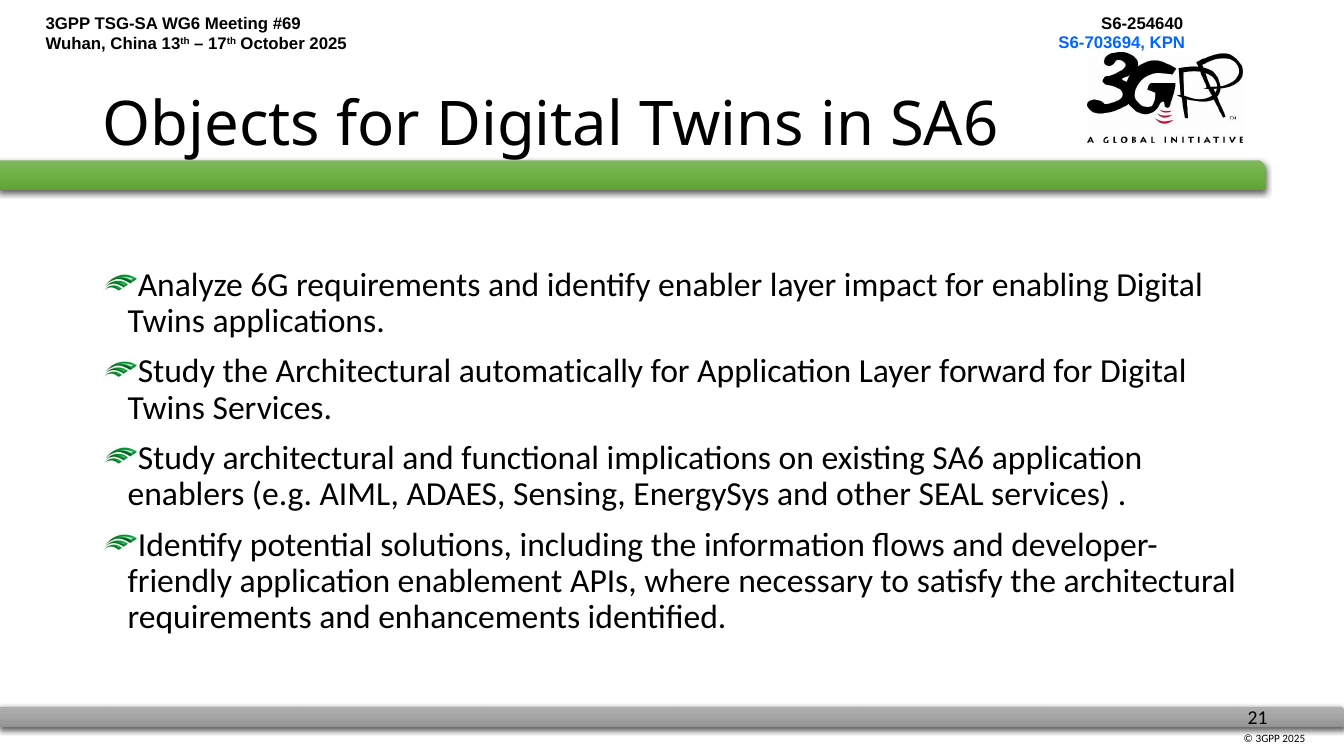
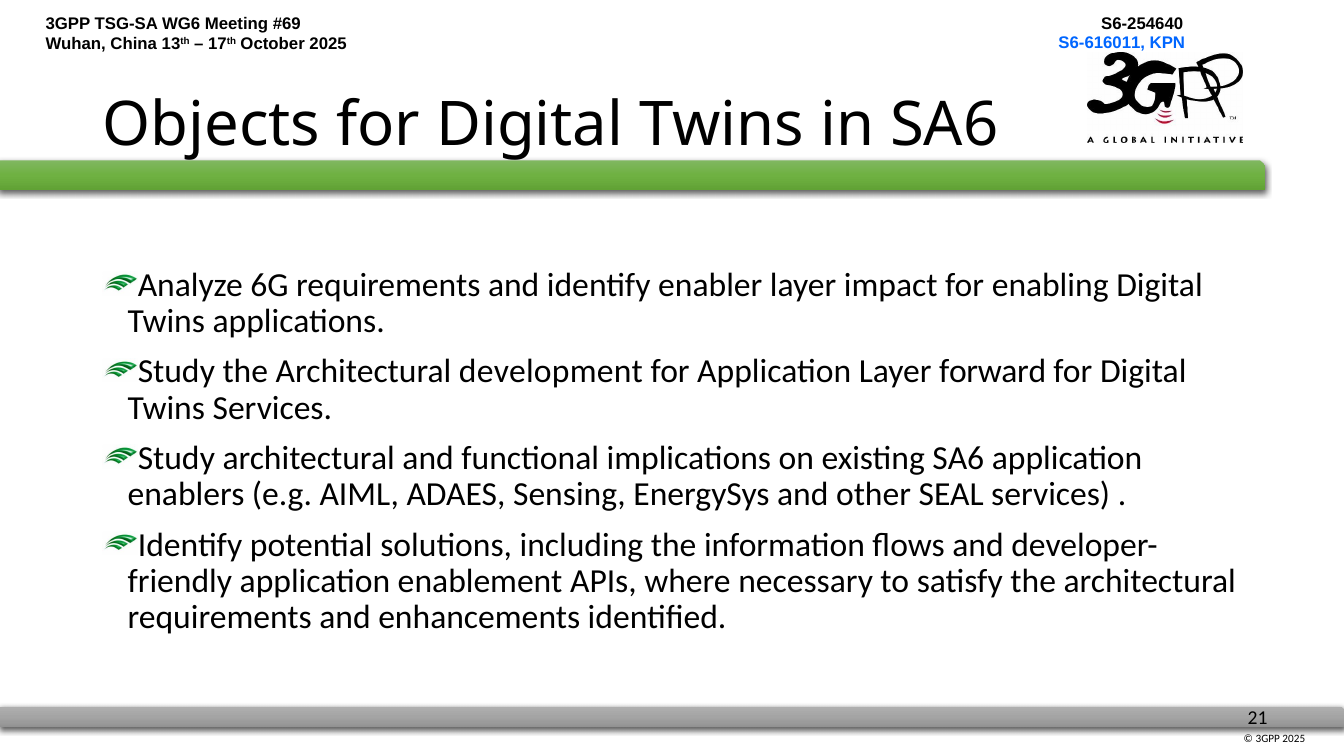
S6-703694: S6-703694 -> S6-616011 (1102, 43)
automatically: automatically -> development (551, 372)
